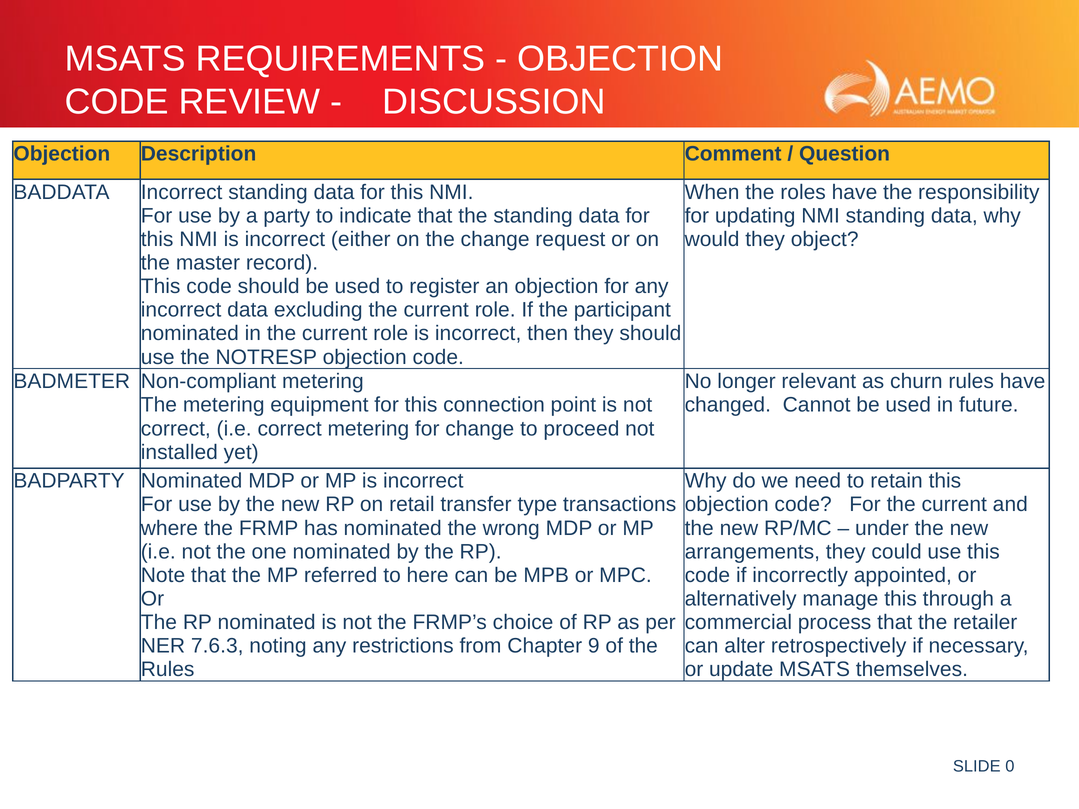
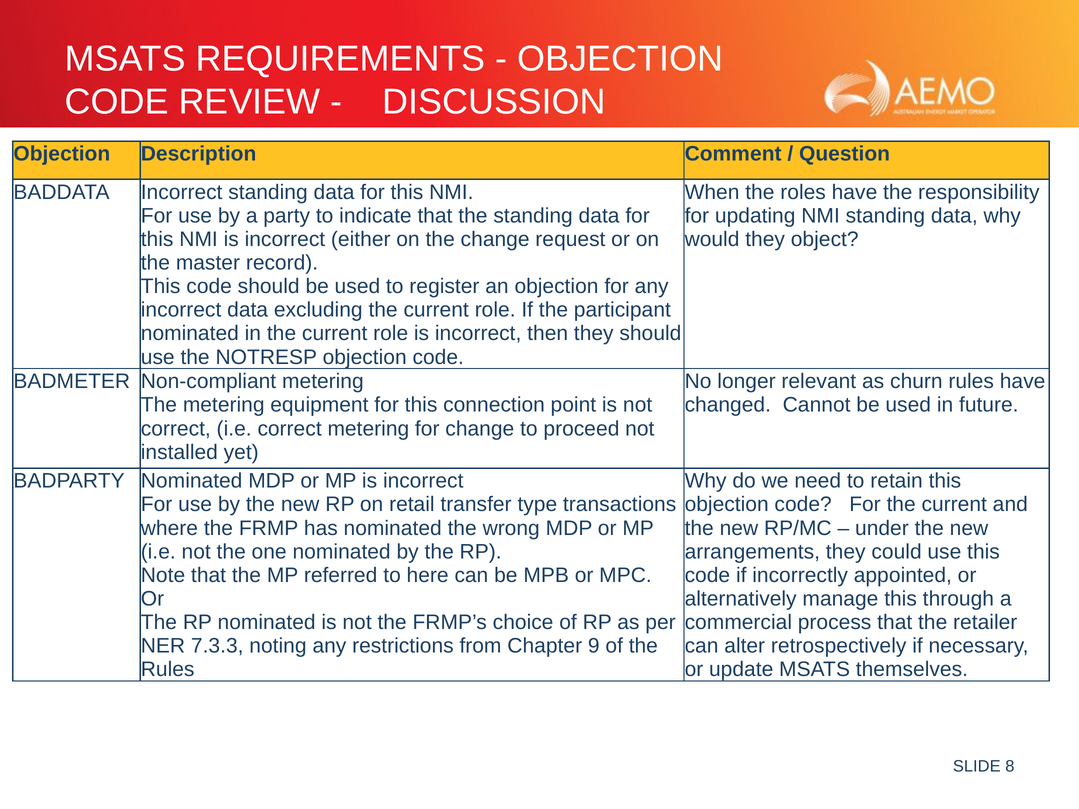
7.6.3: 7.6.3 -> 7.3.3 (217, 646)
0: 0 -> 8 (1010, 767)
